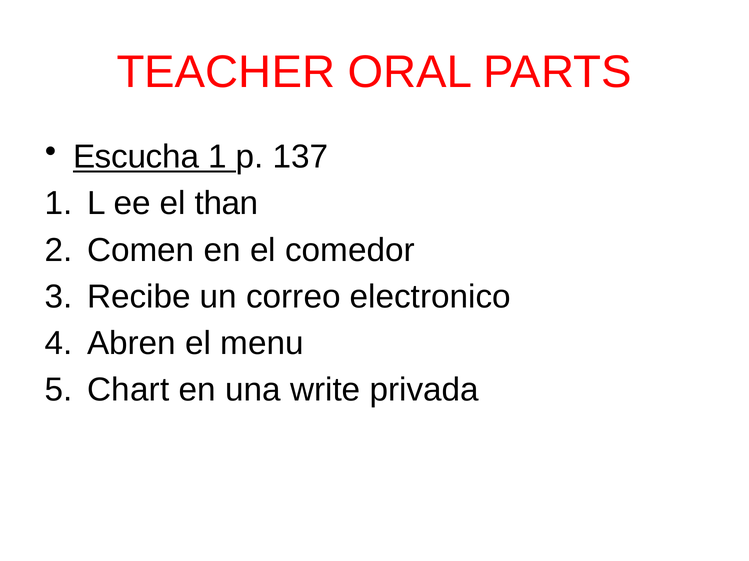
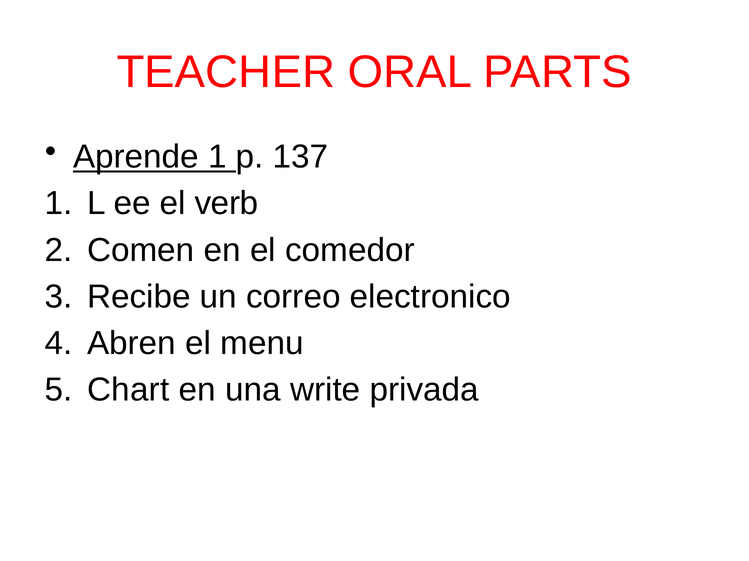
Escucha: Escucha -> Aprende (136, 157)
than: than -> verb (227, 204)
